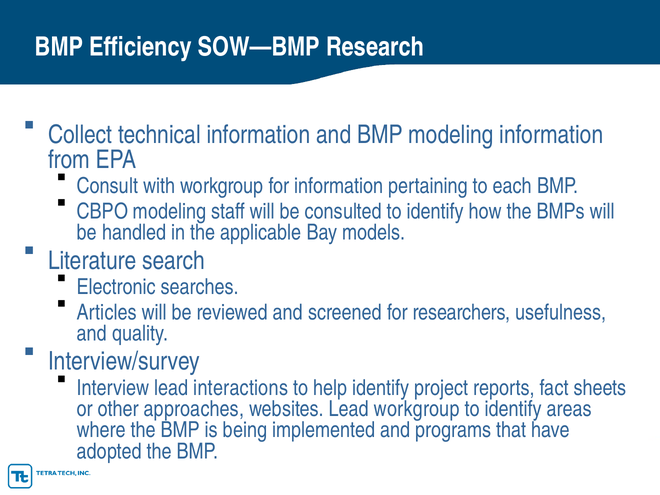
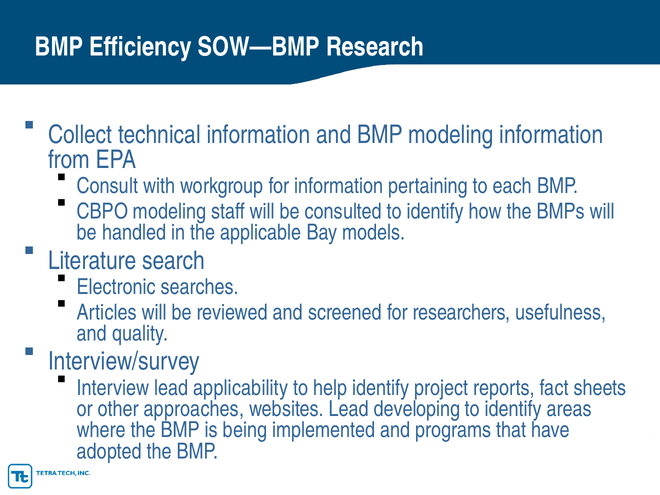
interactions: interactions -> applicability (241, 388)
Lead workgroup: workgroup -> developing (417, 409)
